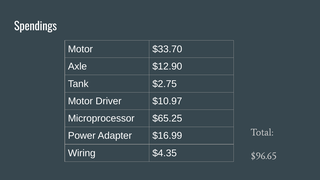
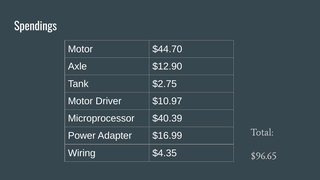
$33.70: $33.70 -> $44.70 (167, 49)
$65.25: $65.25 -> $40.39 (167, 118)
